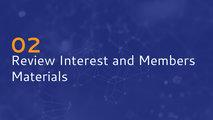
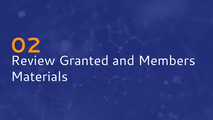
Interest: Interest -> Granted (84, 61)
